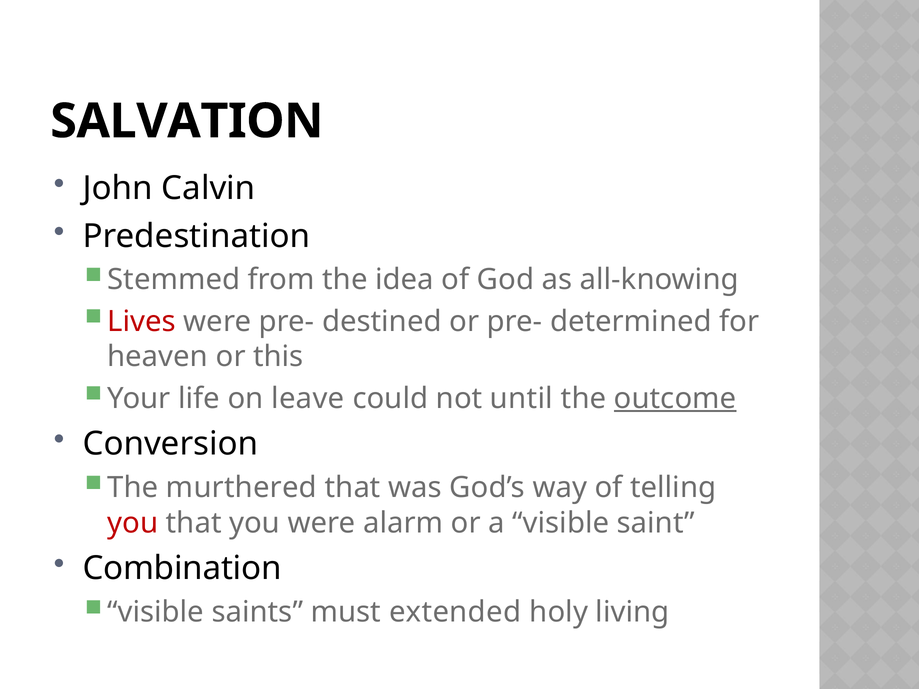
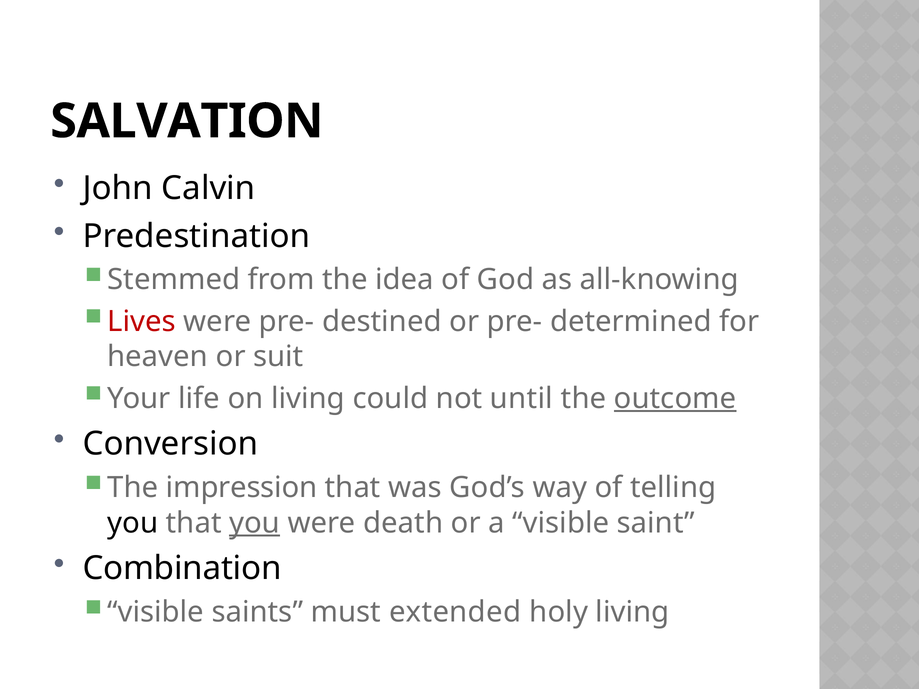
this: this -> suit (278, 357)
on leave: leave -> living (308, 399)
murthered: murthered -> impression (242, 488)
you colour: red -> black (133, 523)
you underline: none -> present (255, 523)
alarm: alarm -> death (403, 523)
